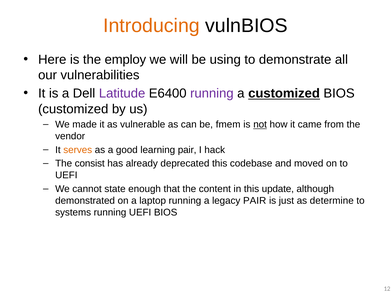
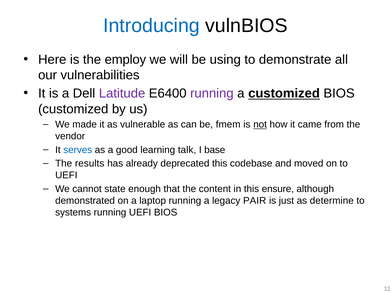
Introducing colour: orange -> blue (151, 26)
serves colour: orange -> blue (78, 150)
learning pair: pair -> talk (187, 150)
hack: hack -> base (215, 150)
consist: consist -> results (90, 164)
update: update -> ensure (278, 189)
